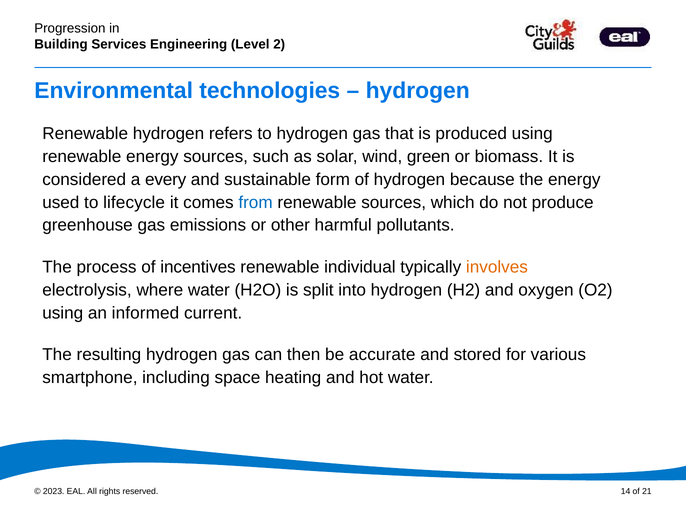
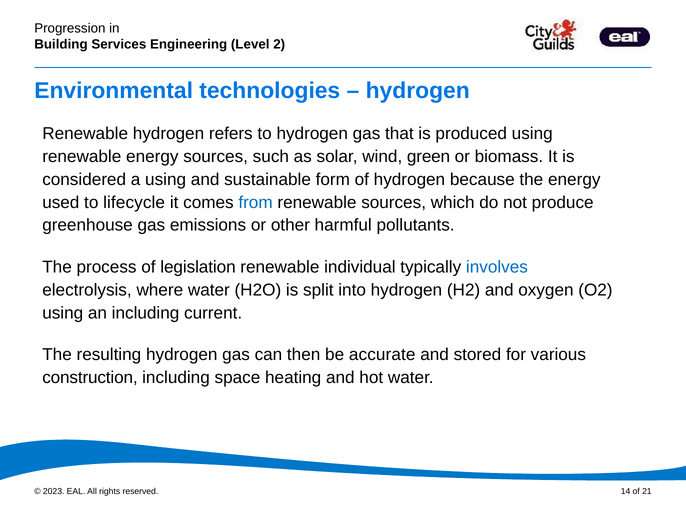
a every: every -> using (166, 180)
incentives: incentives -> legislation (198, 267)
involves colour: orange -> blue (497, 267)
an informed: informed -> including (146, 313)
smartphone: smartphone -> construction (90, 378)
